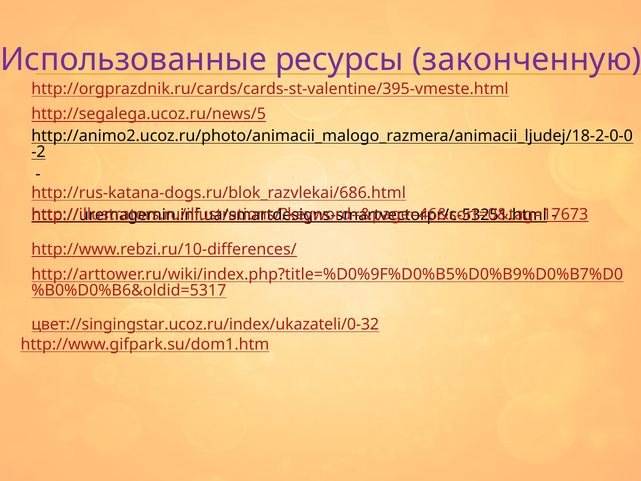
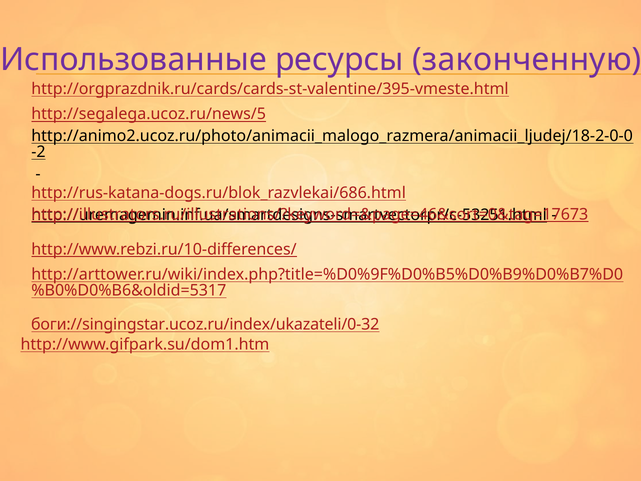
цвет://singingstar.ucoz.ru/index/ukazateli/0-32: цвет://singingstar.ucoz.ru/index/ukazateli/0-32 -> боги://singingstar.ucoz.ru/index/ukazateli/0-32 (205, 324)
